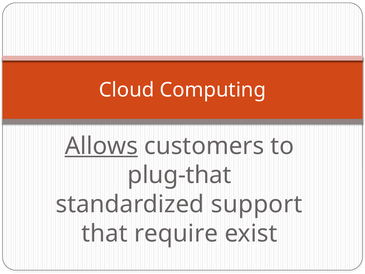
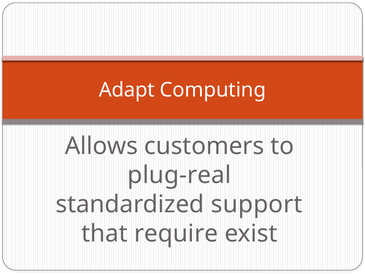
Cloud: Cloud -> Adapt (127, 90)
Allows underline: present -> none (101, 146)
plug-that: plug-that -> plug-real (179, 175)
